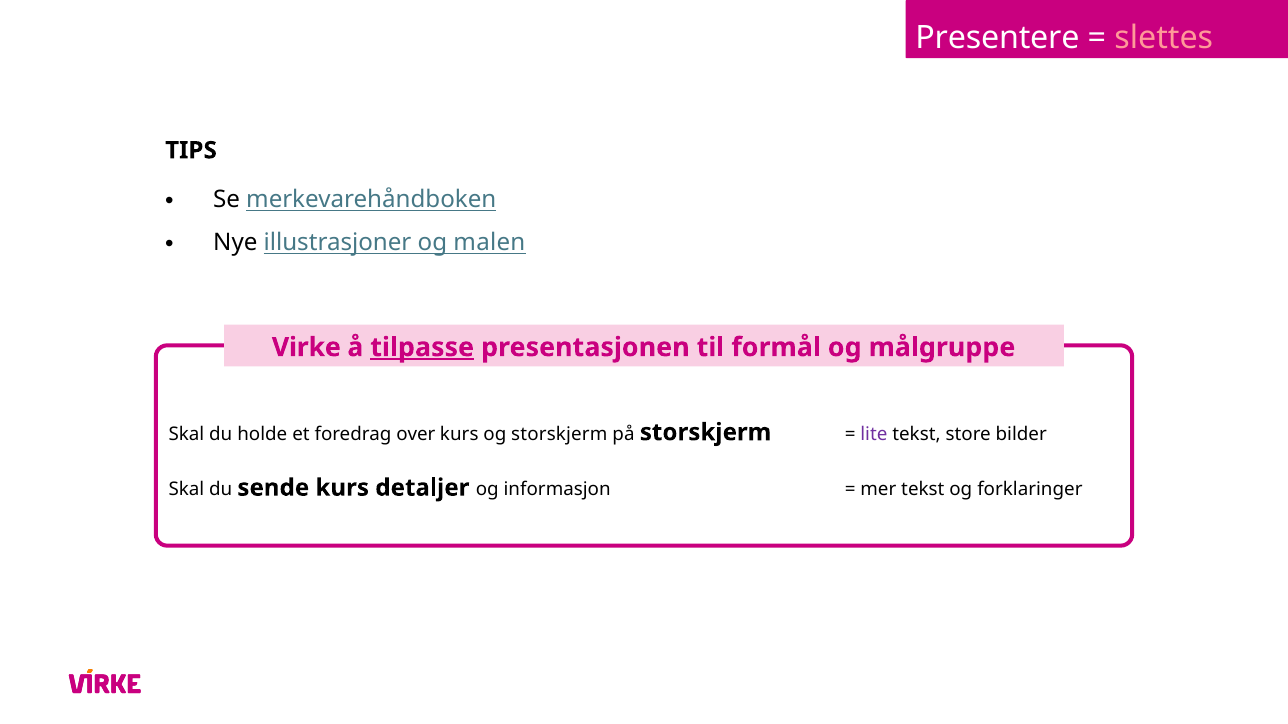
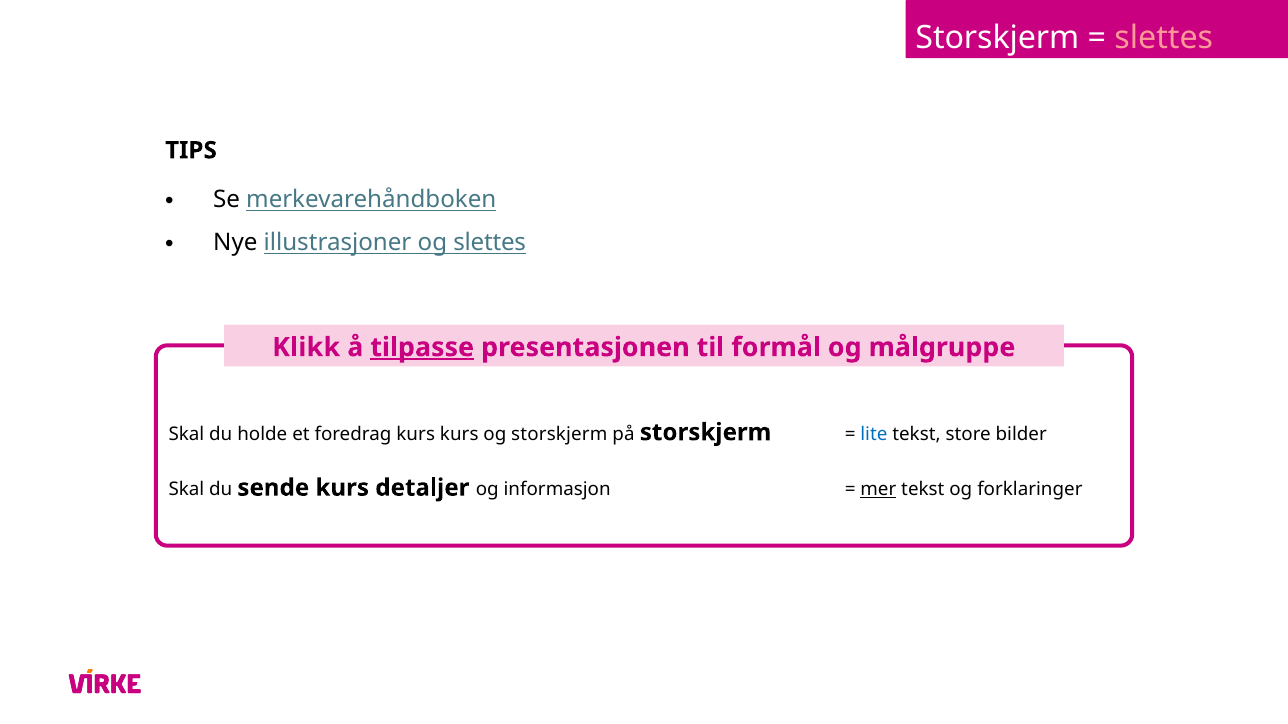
Presentere: Presentere -> Storskjerm (997, 38)
og malen: malen -> slettes (490, 243)
Virke: Virke -> Klikk (306, 348)
foredrag over: over -> kurs (416, 434)
lite colour: purple -> blue (874, 434)
mer underline: none -> present (878, 490)
